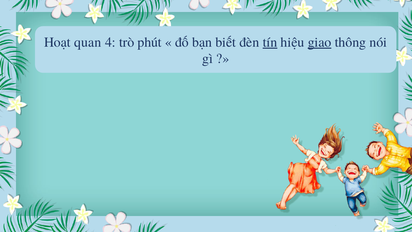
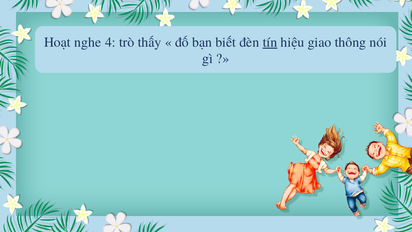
quan: quan -> nghe (88, 42)
phút: phút -> thấy (150, 42)
giao underline: present -> none (320, 42)
